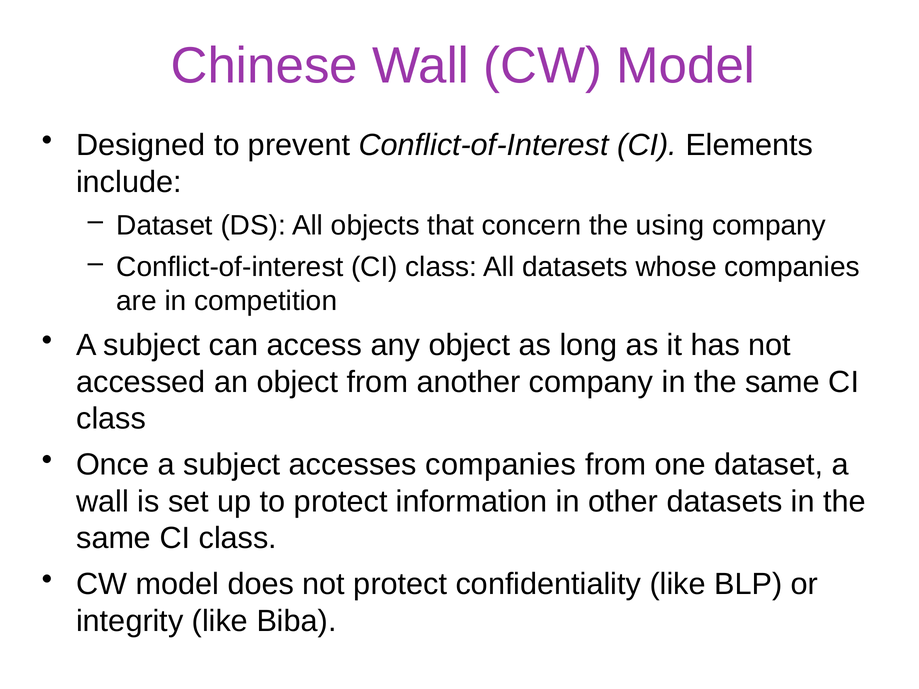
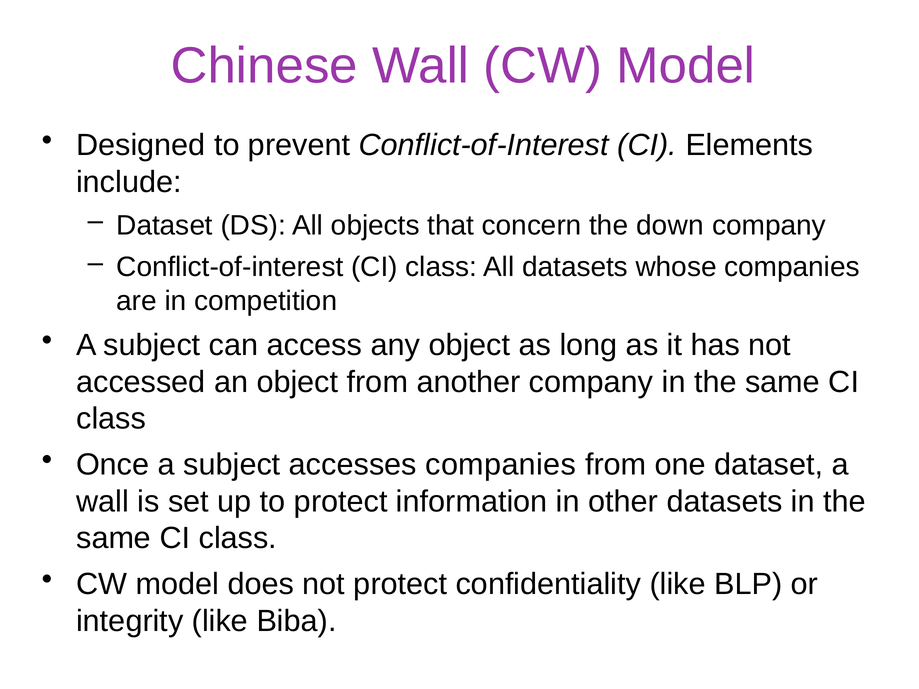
using: using -> down (670, 225)
